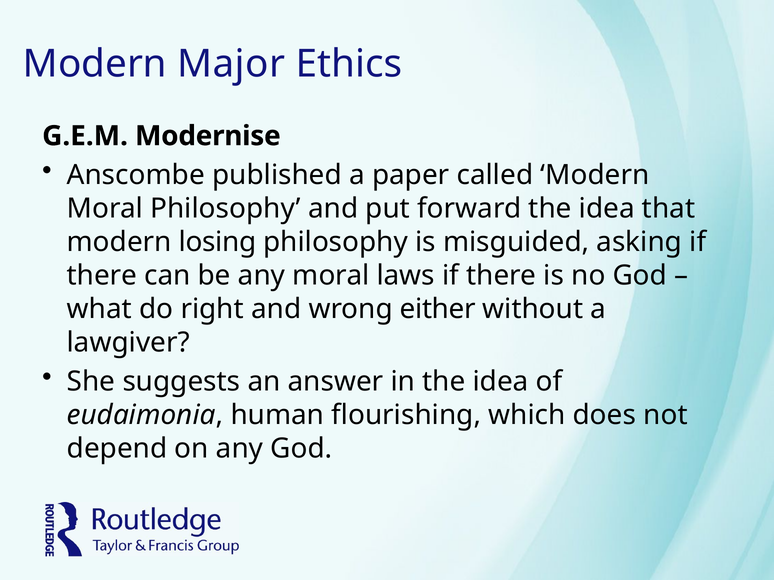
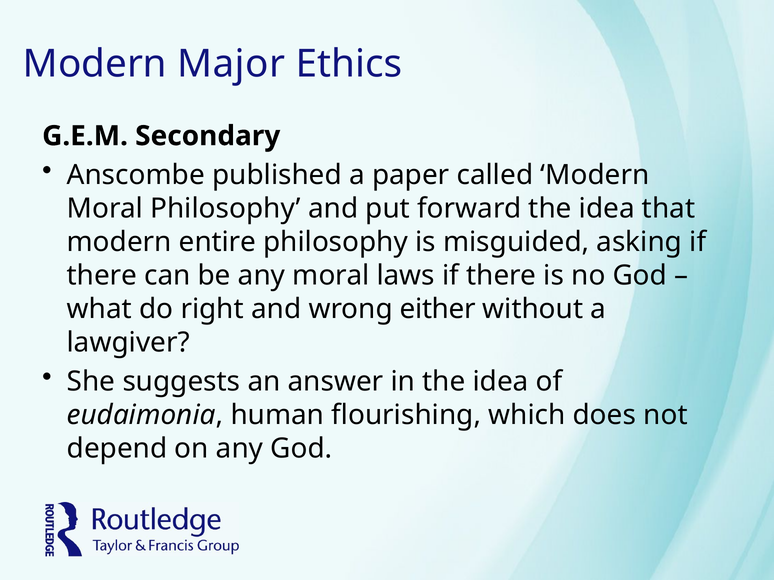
Modernise: Modernise -> Secondary (208, 136)
losing: losing -> entire (217, 242)
